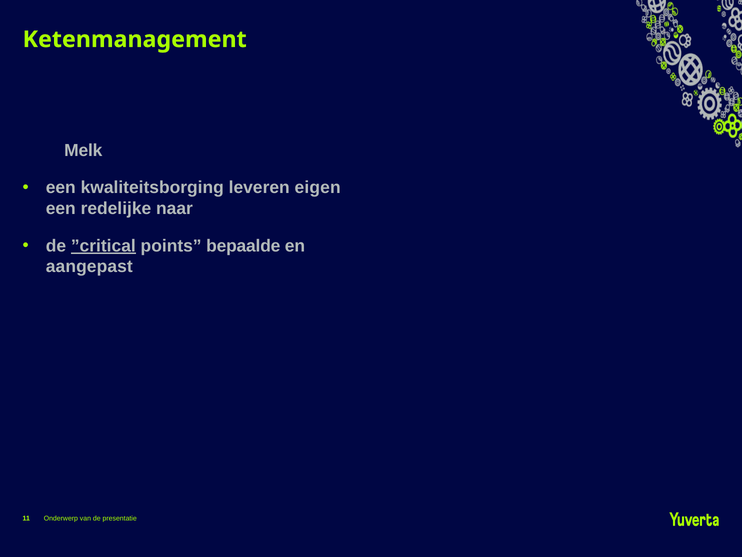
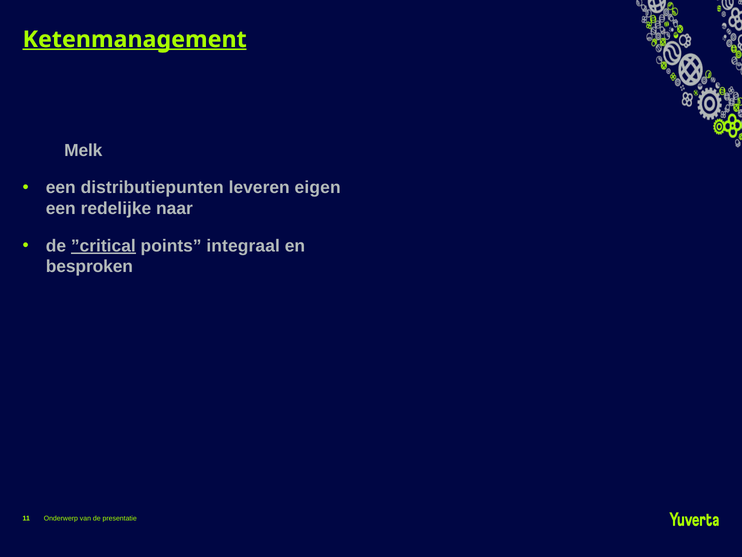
Ketenmanagement underline: none -> present (135, 39)
kwaliteitsborging: kwaliteitsborging -> distributiepunten (152, 188)
bepaalde: bepaalde -> integraal (243, 246)
aangepast: aangepast -> besproken (89, 266)
